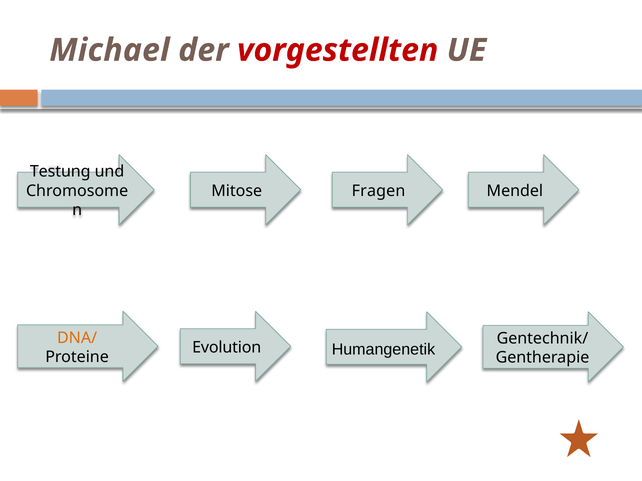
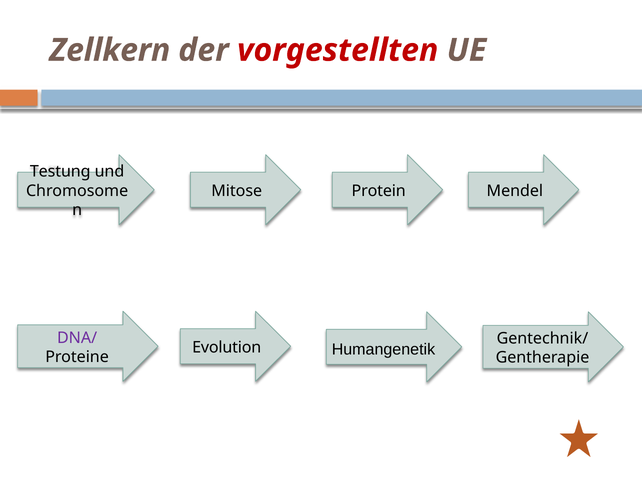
Michael: Michael -> Zellkern (110, 50)
Fragen: Fragen -> Protein (379, 191)
DNA/ colour: orange -> purple (77, 338)
